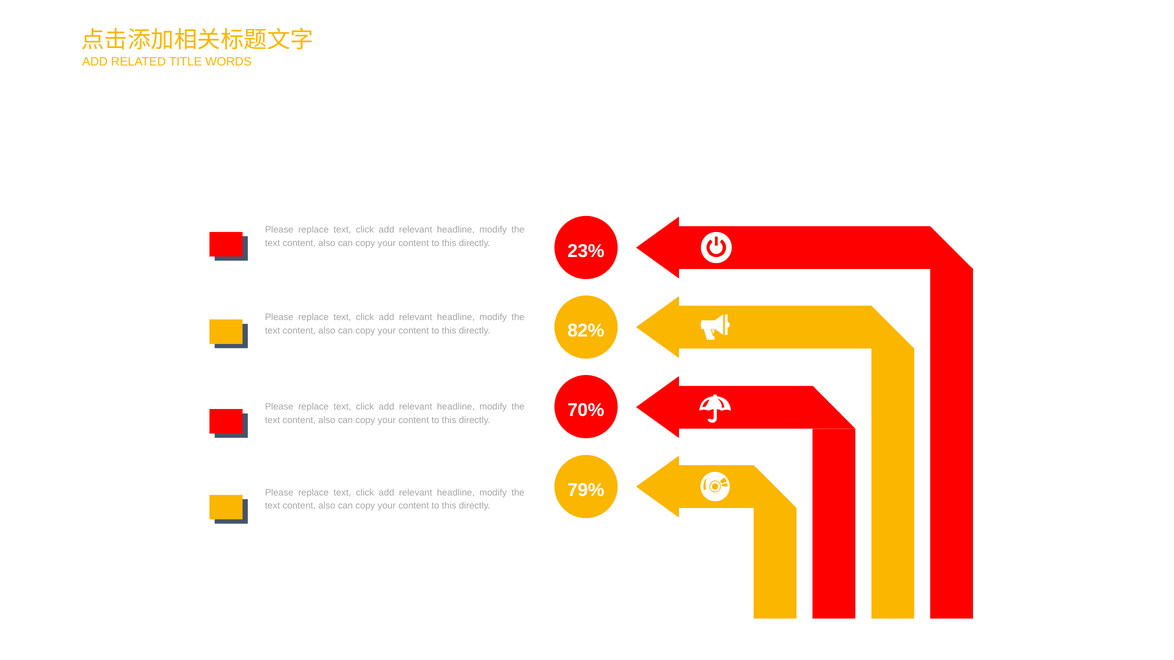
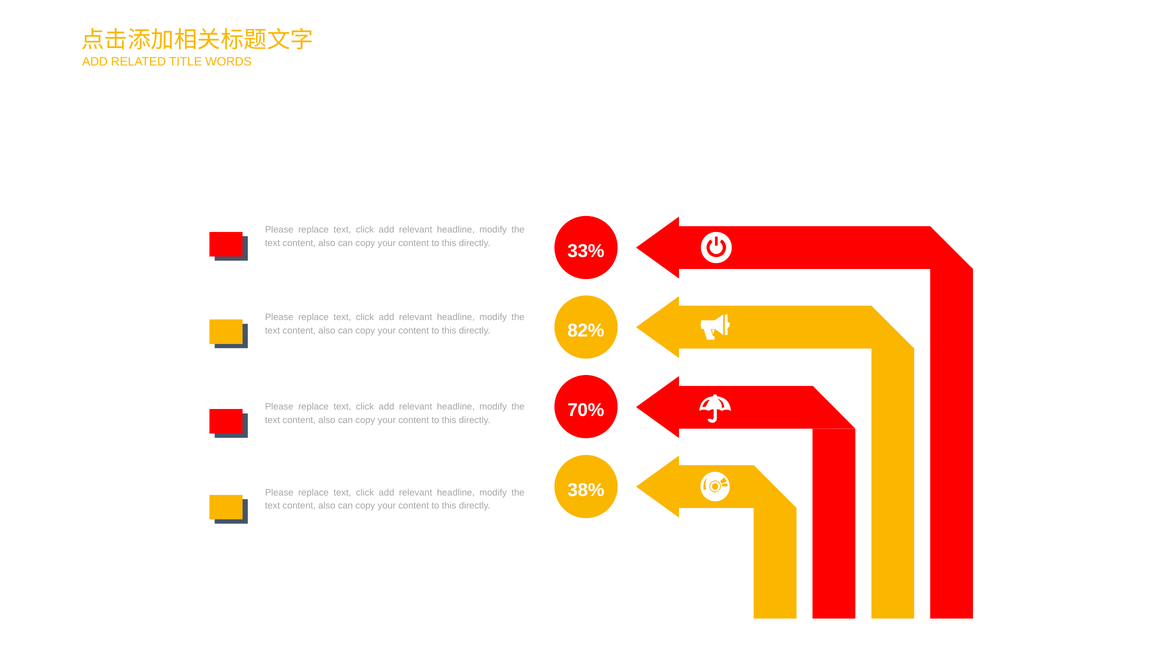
23%: 23% -> 33% (586, 251)
79%: 79% -> 38% (586, 490)
